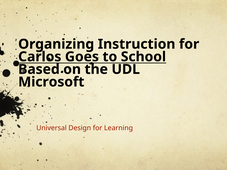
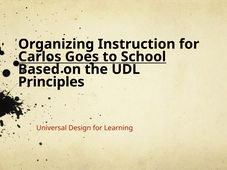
Microsoft: Microsoft -> Principles (51, 82)
